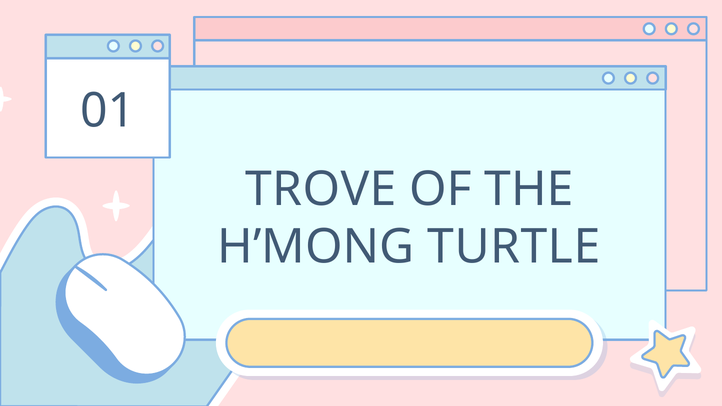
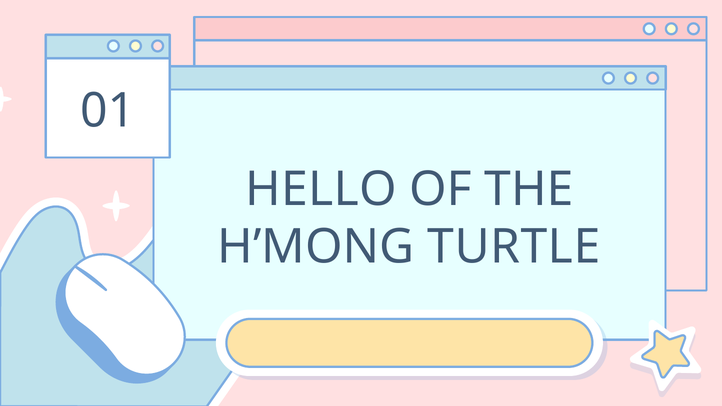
TROVE: TROVE -> HELLO (321, 189)
